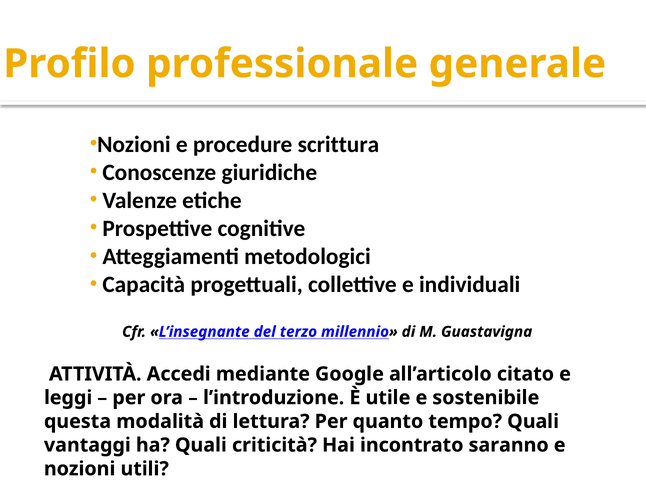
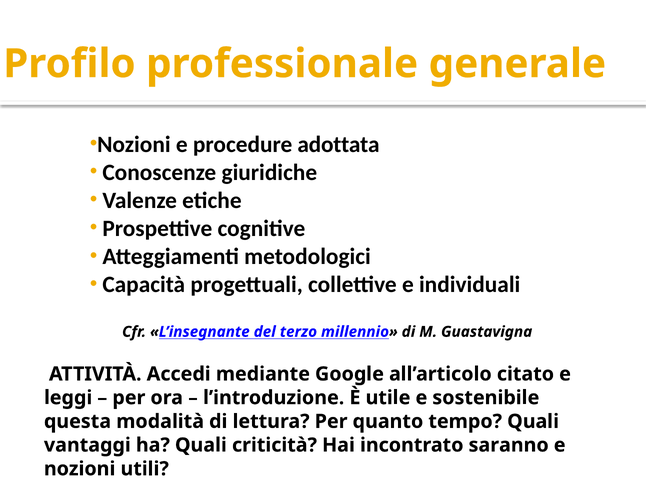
scrittura: scrittura -> adottata (339, 144)
